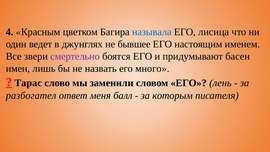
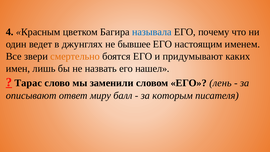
лисица: лисица -> почему (214, 32)
смертельно colour: purple -> orange (75, 56)
басен: басен -> каких (238, 56)
много: много -> нашел (152, 68)
разбогател: разбогател -> описывают (31, 95)
меня: меня -> миру (100, 95)
